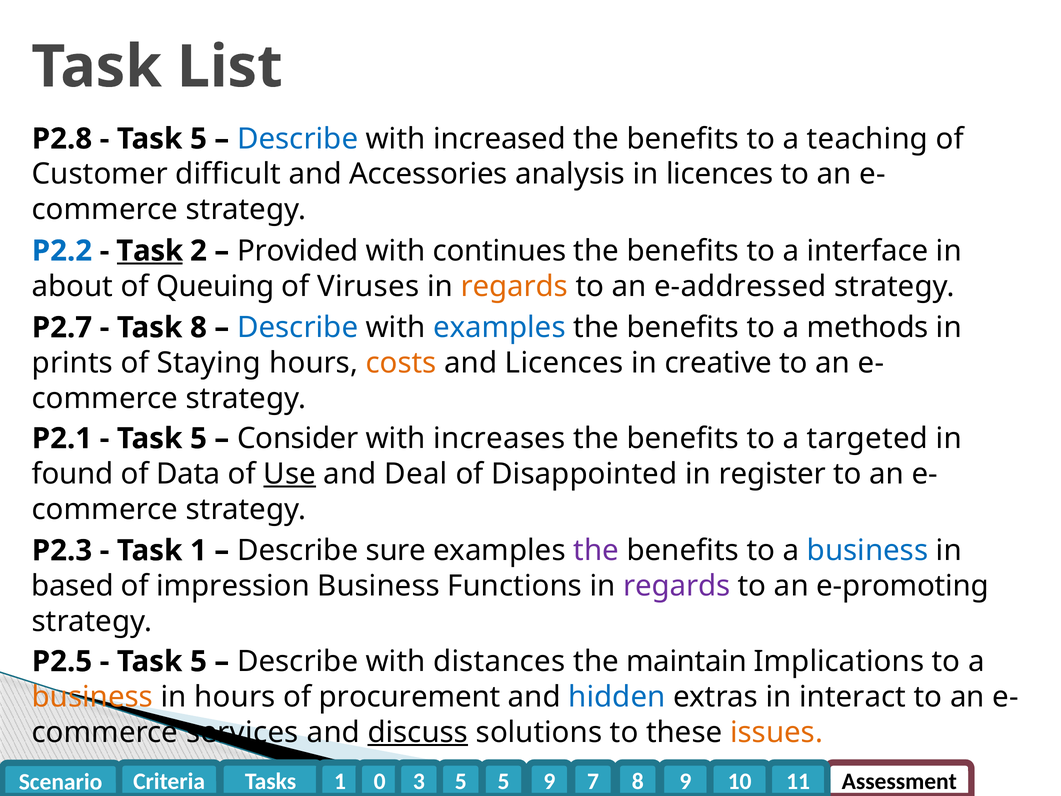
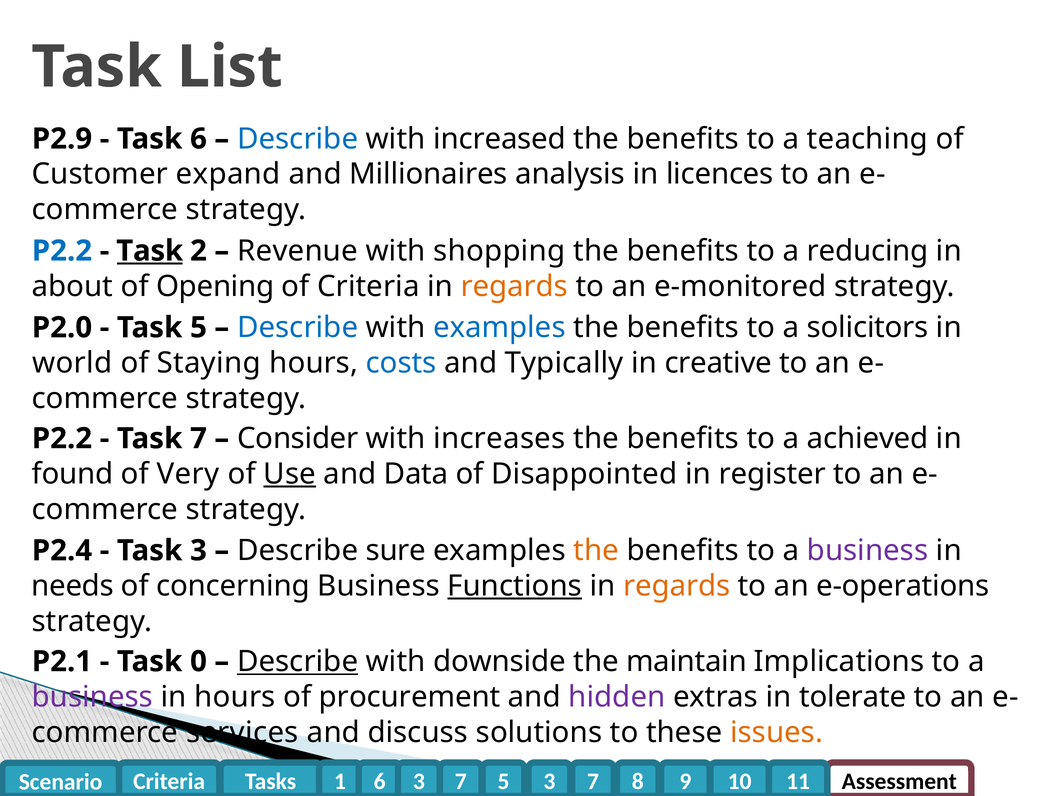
P2.8: P2.8 -> P2.9 (62, 139)
5: 5 -> 6 (198, 139)
difficult: difficult -> expand (228, 174)
Accessories: Accessories -> Millionaires (428, 174)
Provided: Provided -> Revenue (298, 251)
continues: continues -> shopping (499, 251)
interface: interface -> reducing (868, 251)
Queuing: Queuing -> Opening (215, 286)
of Viruses: Viruses -> Criteria (368, 286)
e-addressed: e-addressed -> e-monitored (740, 286)
P2.7: P2.7 -> P2.0 (62, 327)
Task 8: 8 -> 5 (198, 327)
methods: methods -> solicitors (868, 327)
prints: prints -> world (72, 363)
costs colour: orange -> blue (401, 363)
and Licences: Licences -> Typically (564, 363)
P2.1: P2.1 -> P2.2 (62, 438)
5: 5 -> 7 (198, 438)
targeted: targeted -> achieved (868, 438)
Data: Data -> Very (188, 474)
Deal: Deal -> Data (416, 474)
P2.3: P2.3 -> P2.4 (62, 550)
Task 1: 1 -> 3 (198, 550)
the colour: purple -> orange (596, 550)
business colour: blue -> purple (868, 550)
based: based -> needs (73, 586)
impression: impression -> concerning (233, 586)
Functions underline: none -> present (515, 586)
regards colour: purple -> orange (677, 586)
e-promoting: e-promoting -> e-operations (903, 586)
P2.5: P2.5 -> P2.1 (62, 661)
5: 5 -> 0 (198, 661)
Describe underline: none -> present (298, 661)
distances: distances -> downside (500, 661)
business colour: orange -> purple (92, 697)
hidden colour: blue -> purple (617, 697)
interact: interact -> tolerate (853, 697)
discuss underline: present -> none (418, 732)
1 0: 0 -> 6 (380, 781)
5: 5 -> 7 (461, 781)
5 9: 9 -> 3 (549, 781)
